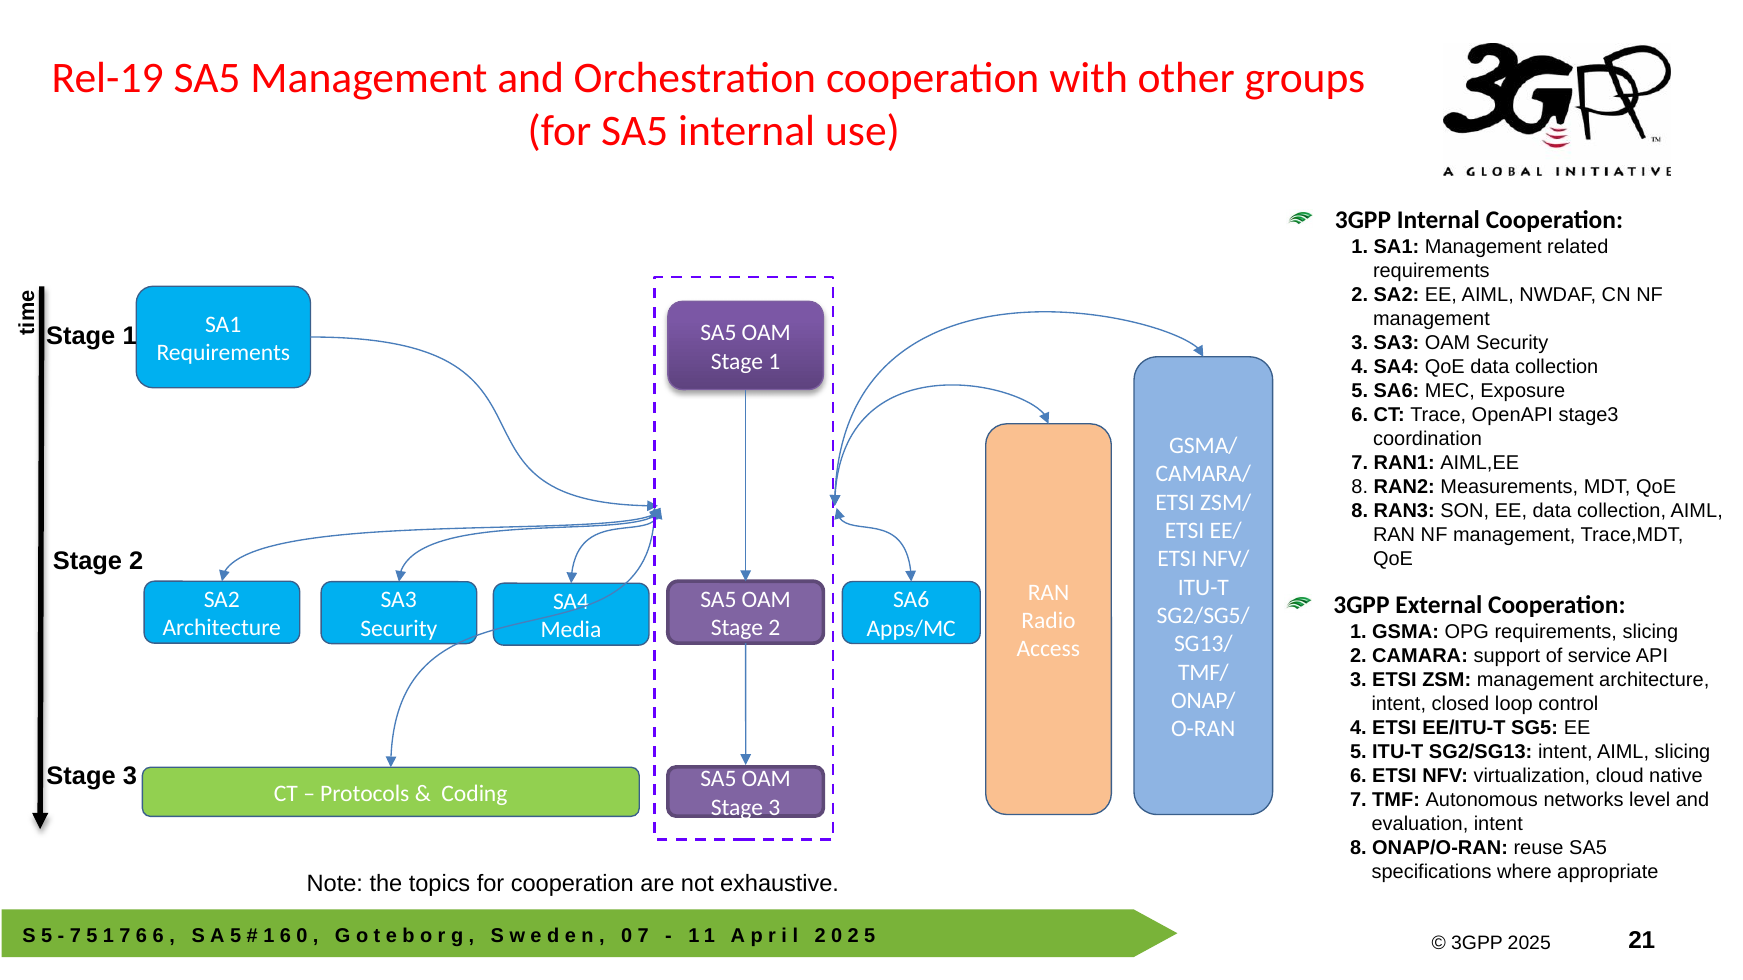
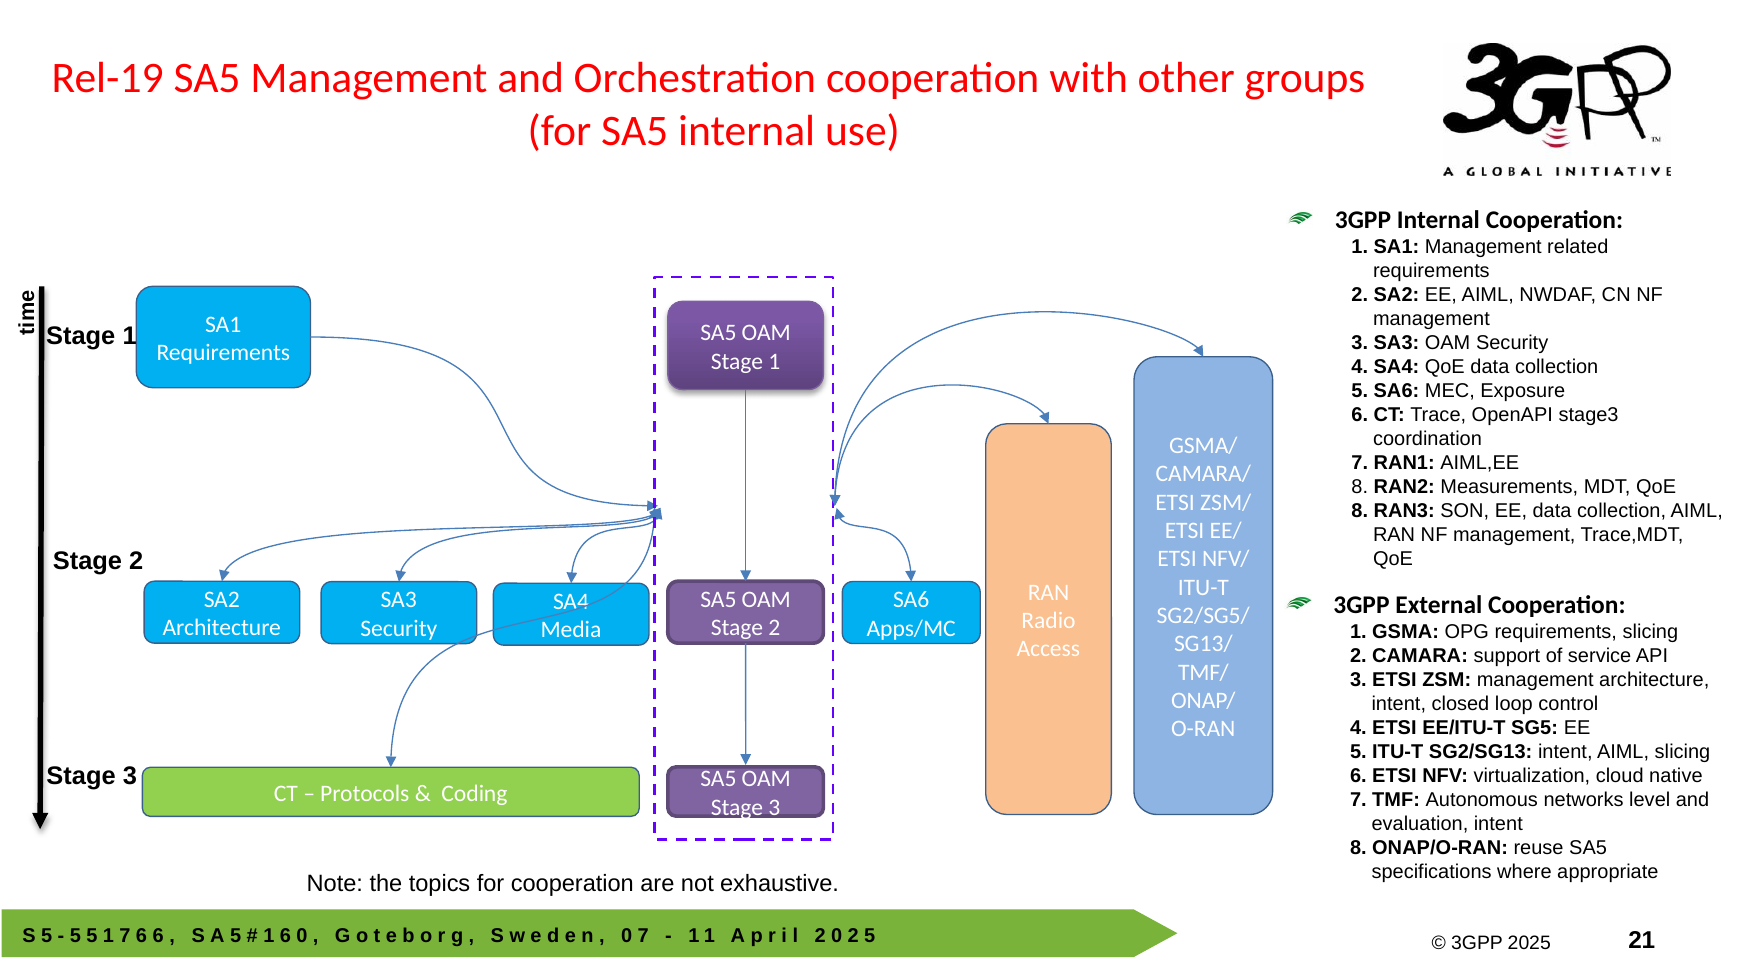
7: 7 -> 5 (75, 936)
